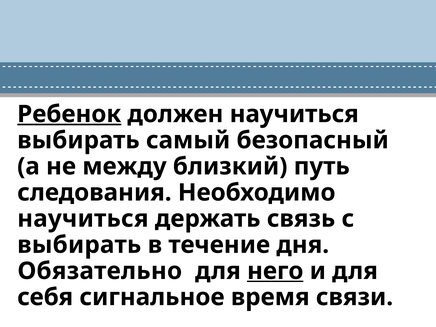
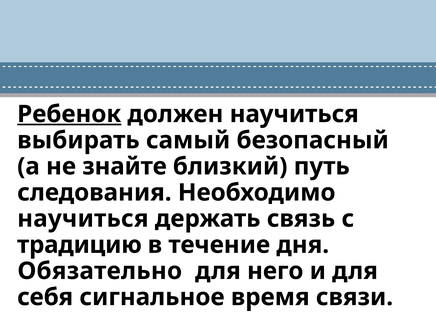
между: между -> знайте (125, 166)
выбирать: выбирать -> традицию (79, 245)
него underline: present -> none (275, 271)
